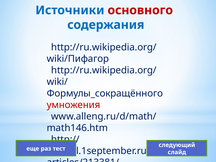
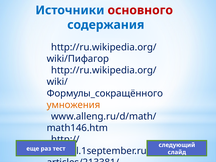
умножения colour: red -> orange (73, 105)
